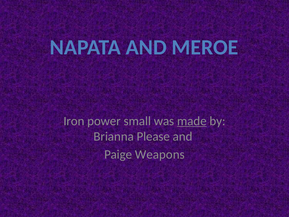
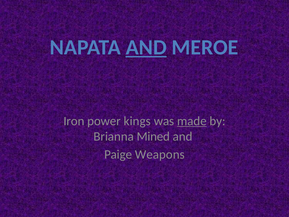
AND underline: none -> present (146, 47)
small: small -> kings (137, 121)
Please: Please -> Mined (153, 136)
